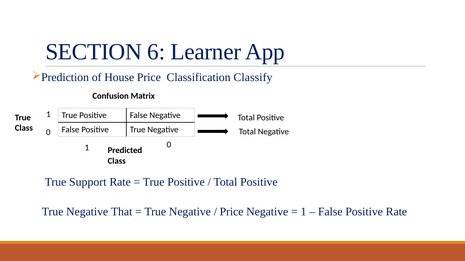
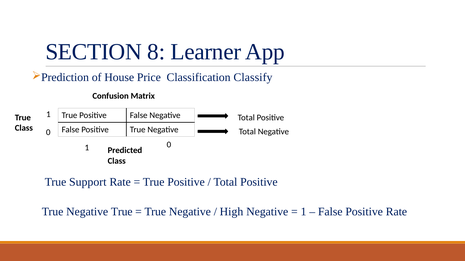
6: 6 -> 8 (156, 52)
That: That -> True (122, 212)
Price: Price -> High (231, 212)
